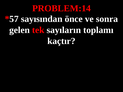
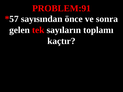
PROBLEM:14: PROBLEM:14 -> PROBLEM:91 (62, 8)
